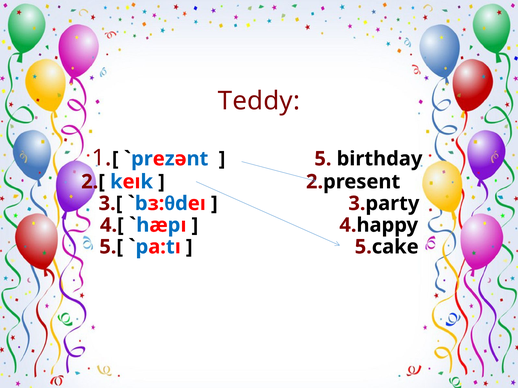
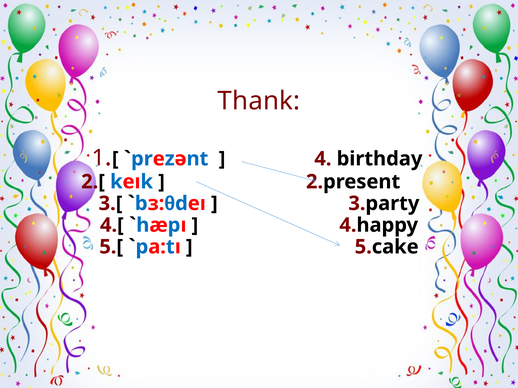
Teddy: Teddy -> Thank (259, 101)
5: 5 -> 4 (323, 159)
